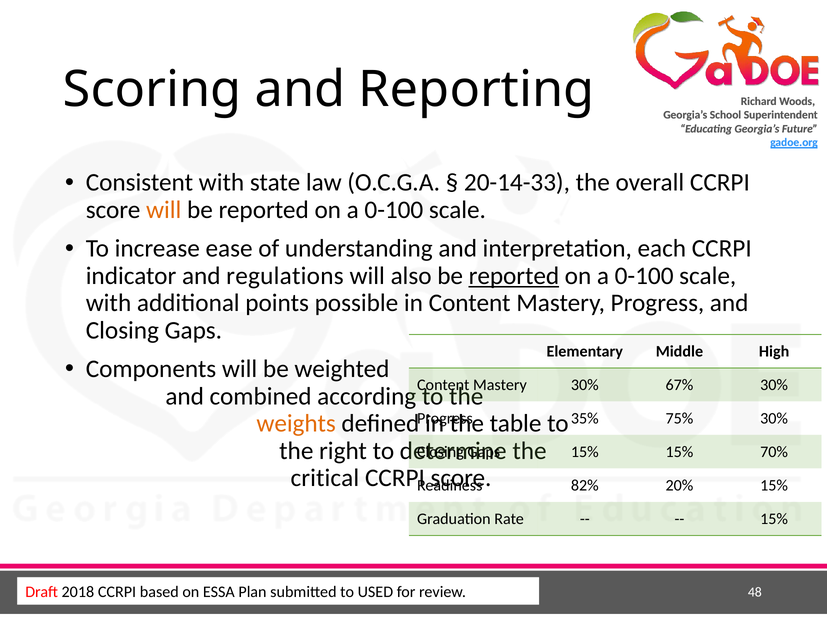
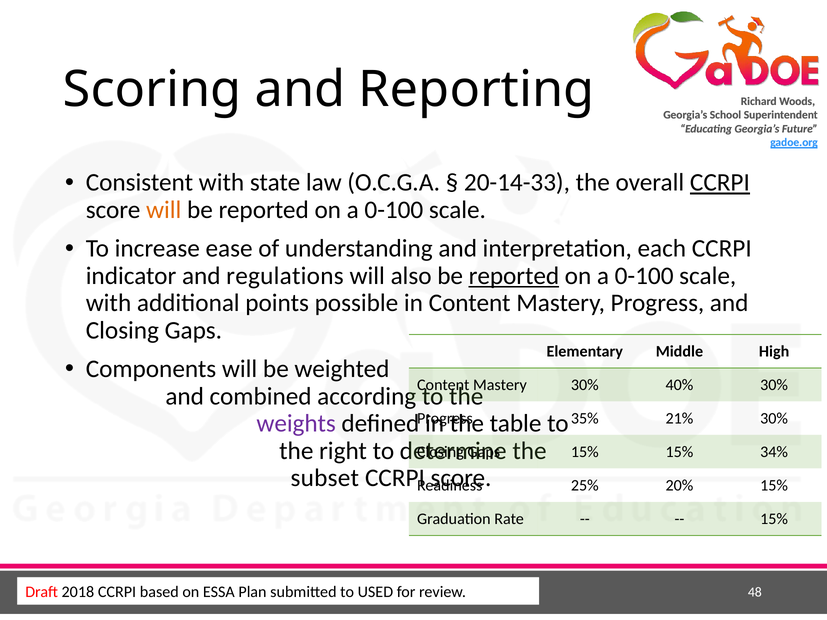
CCRPI underline: none -> present (720, 183)
67%: 67% -> 40% (679, 385)
75%: 75% -> 21% (679, 418)
weights colour: orange -> purple (296, 424)
70%: 70% -> 34% (774, 452)
critical: critical -> subset (325, 478)
82%: 82% -> 25% (585, 486)
